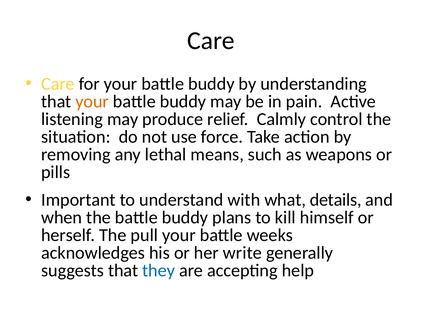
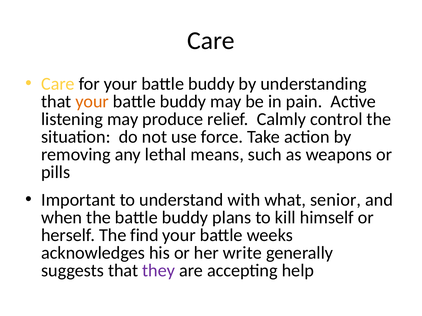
details: details -> senior (336, 200)
pull: pull -> find (144, 236)
they colour: blue -> purple (159, 271)
